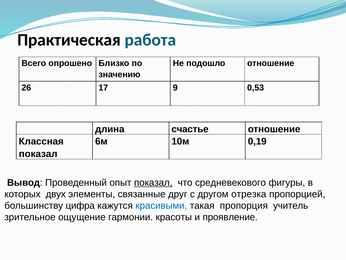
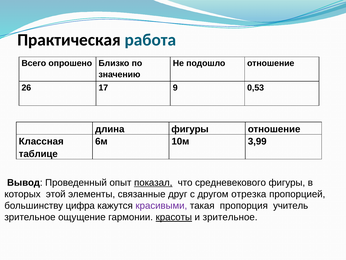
длина счастье: счастье -> фигуры (190, 129)
0,19: 0,19 -> 3,99 (257, 141)
показал: показал -> таблице (38, 154)
двух: двух -> этой (56, 194)
красивыми colour: blue -> purple (161, 205)
красоты underline: none -> present (174, 217)
и проявление: проявление -> зрительное (230, 217)
